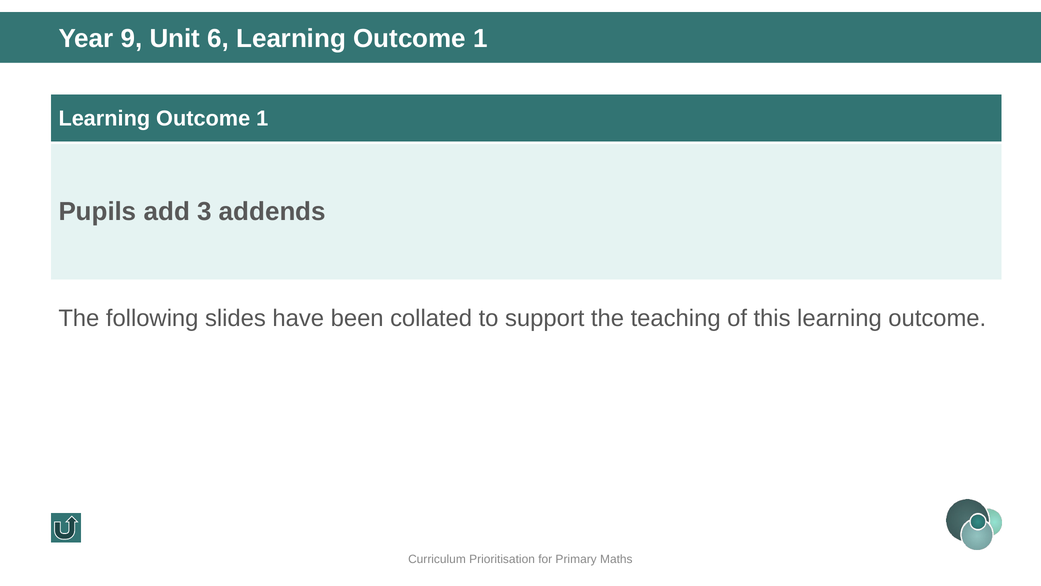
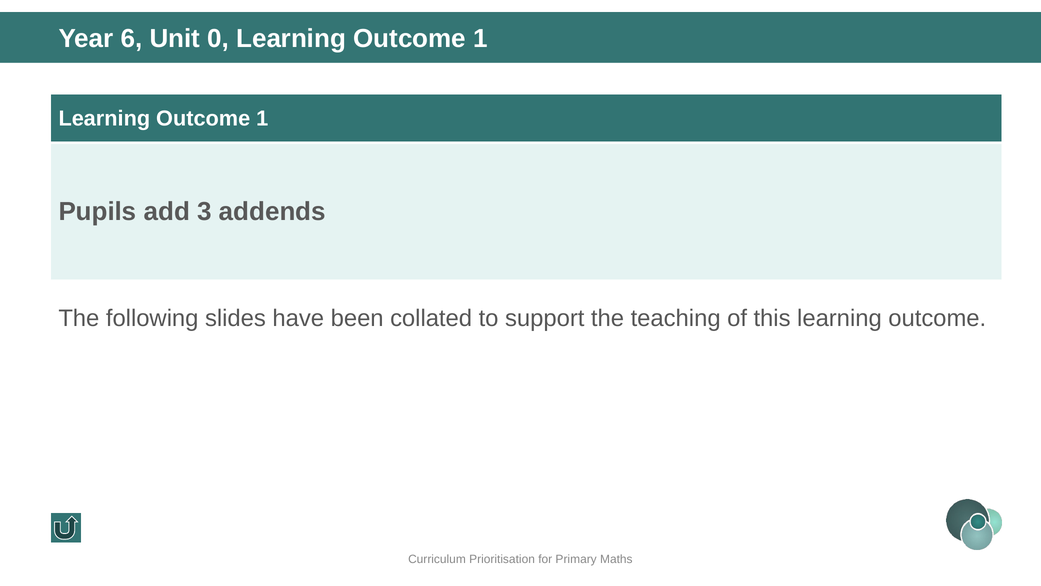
9: 9 -> 6 (132, 39)
6: 6 -> 0 (218, 39)
